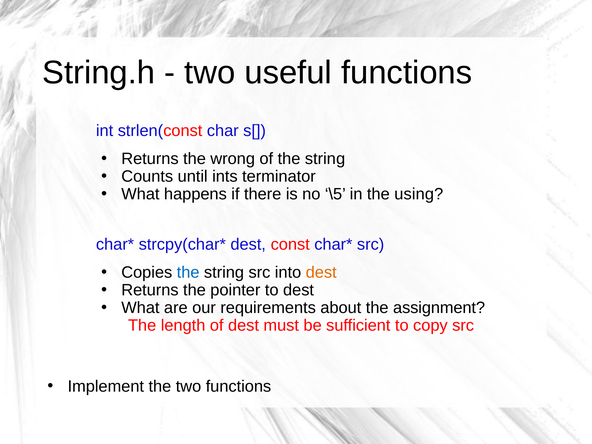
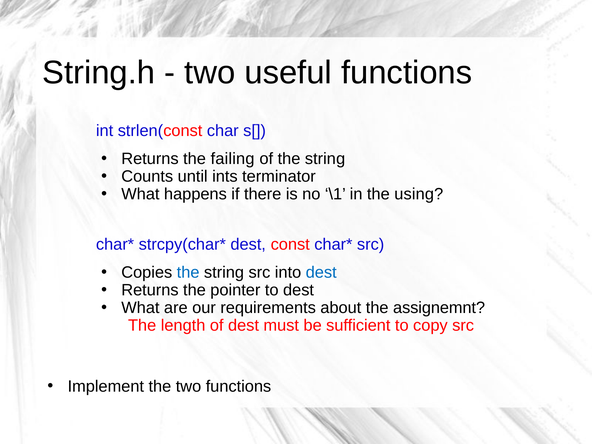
wrong: wrong -> failing (233, 159)
\5: \5 -> \1 (335, 194)
dest colour: orange -> blue (321, 272)
assignment: assignment -> assignemnt (439, 308)
